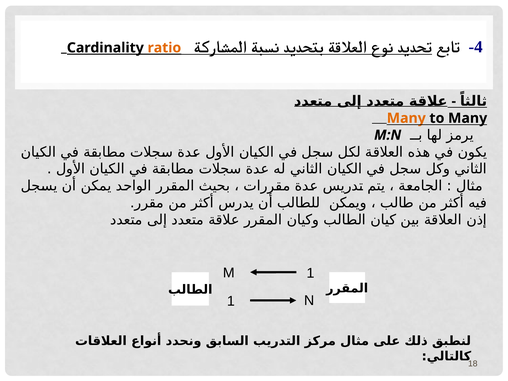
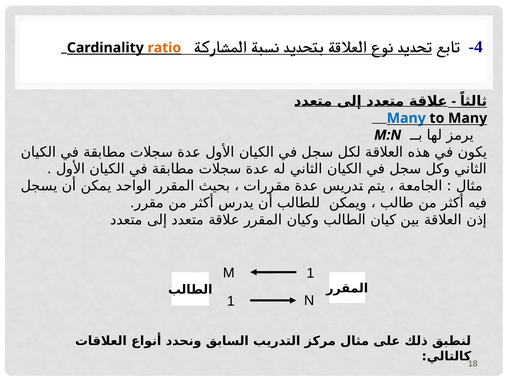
Many colour: orange -> blue (406, 118)
